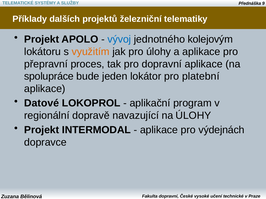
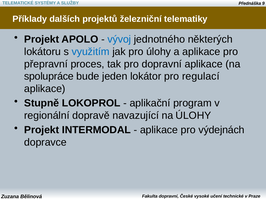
kolejovým: kolejovým -> některých (210, 39)
využitím colour: orange -> blue (91, 52)
platební: platební -> regulací (201, 77)
Datové: Datové -> Stupně (42, 103)
